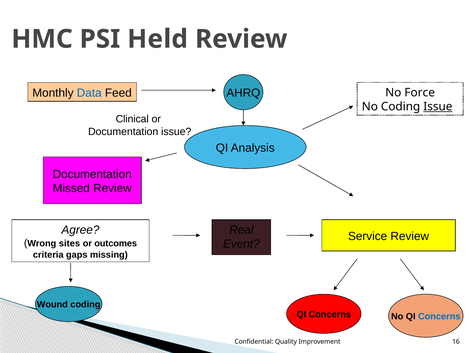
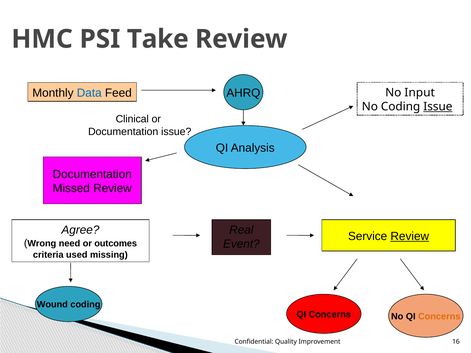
Held: Held -> Take (158, 39)
Force: Force -> Input (420, 93)
Review underline: none -> present (410, 236)
sites: sites -> need (69, 244)
gaps: gaps -> used (77, 255)
Concerns colour: blue -> orange (439, 317)
